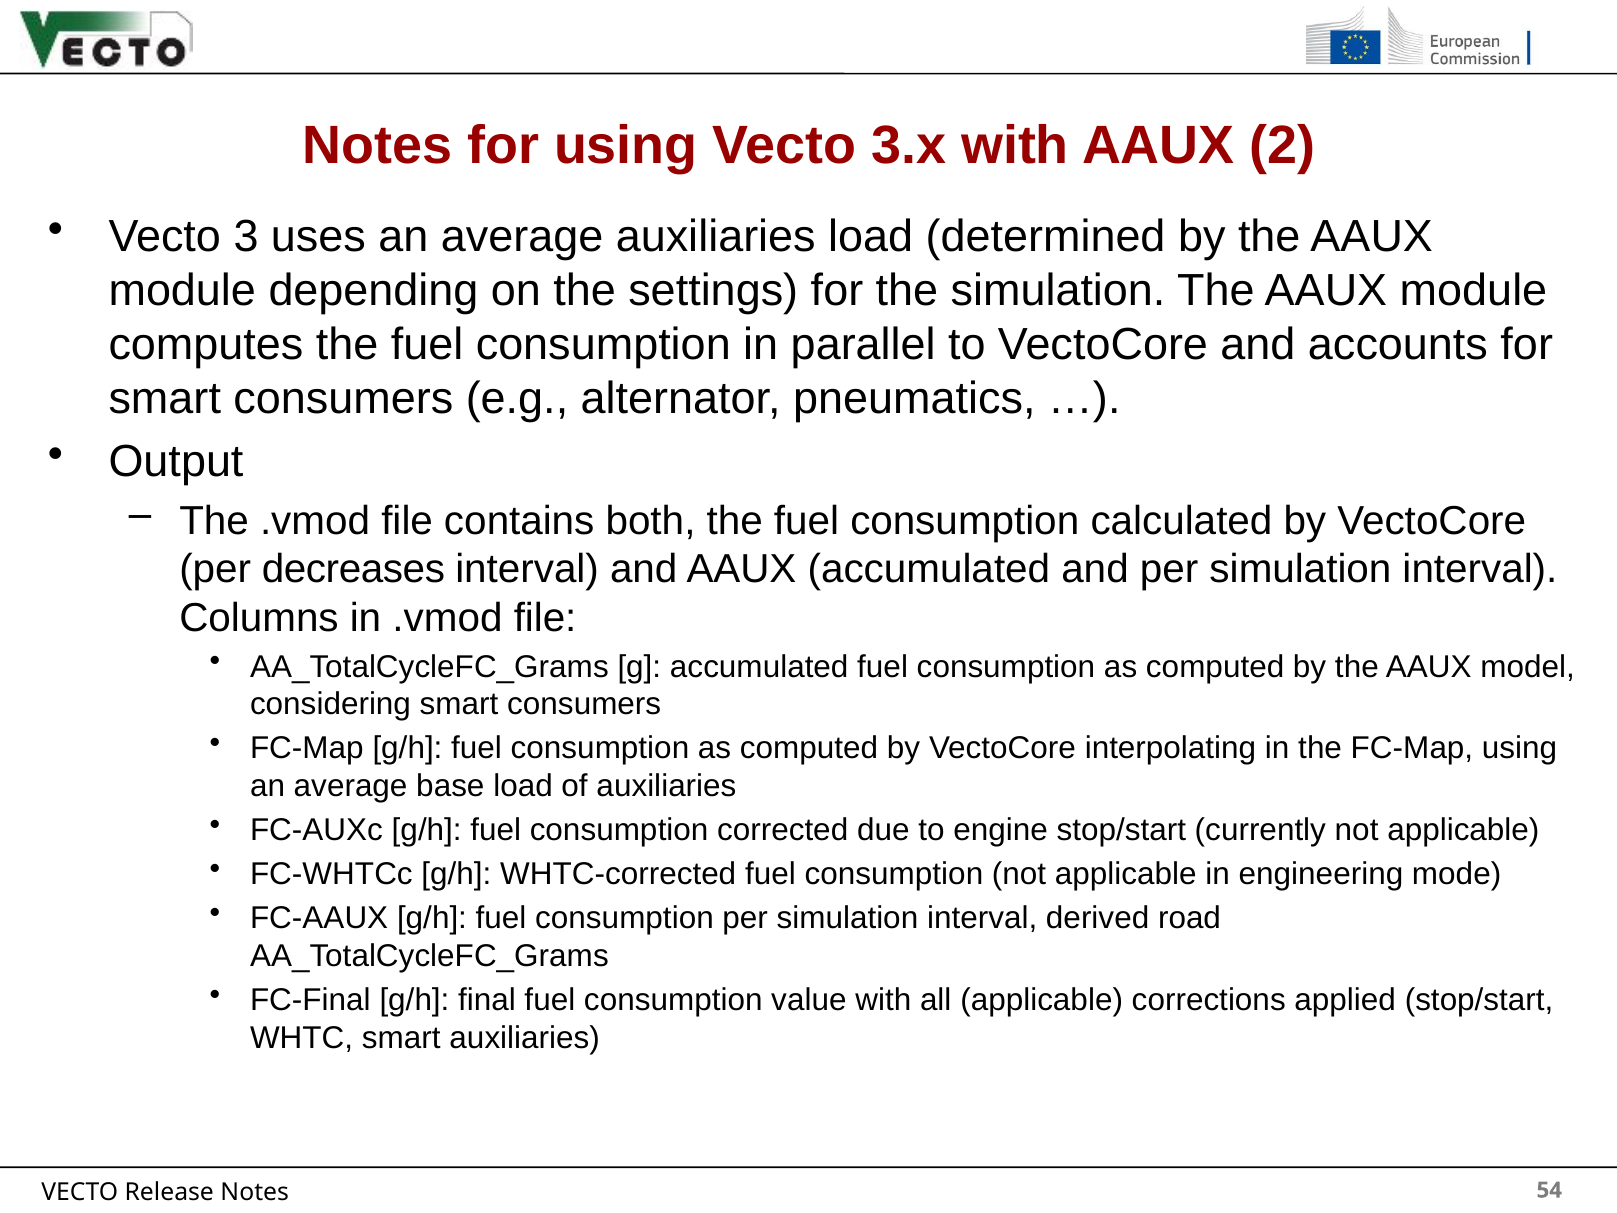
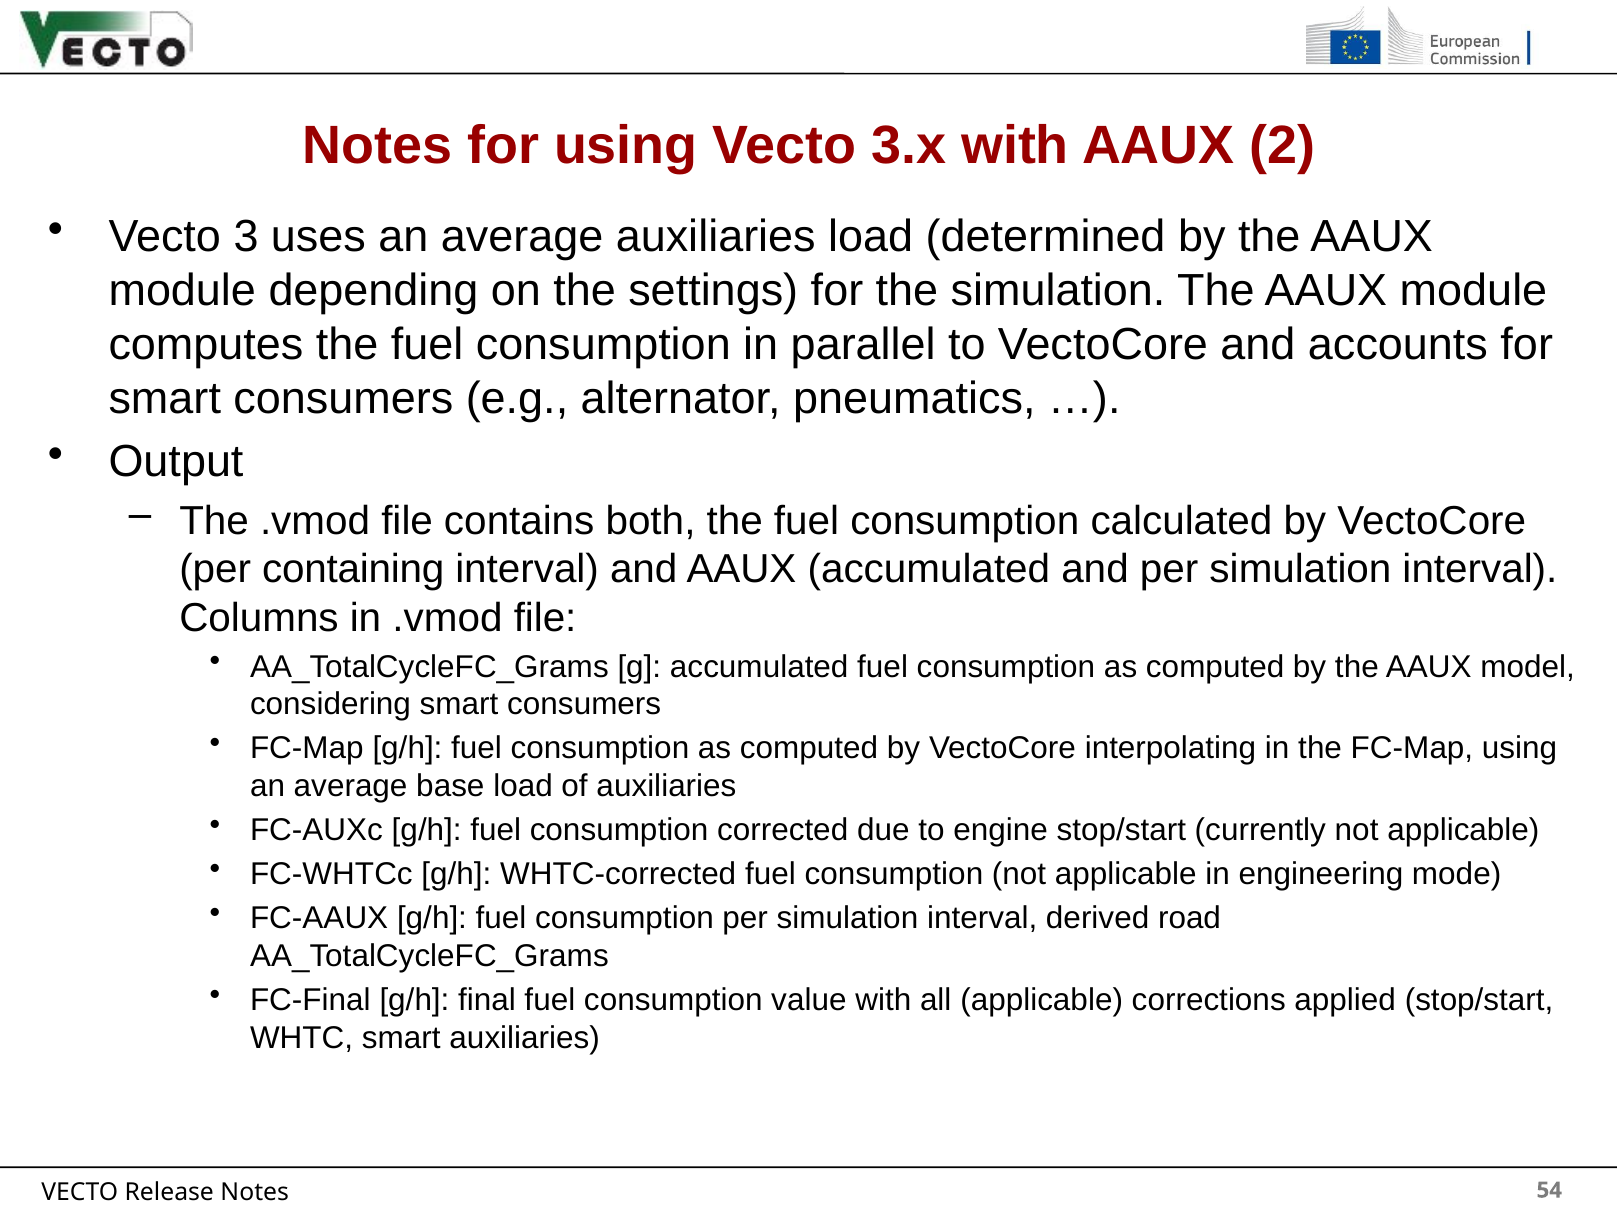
decreases: decreases -> containing (353, 569)
